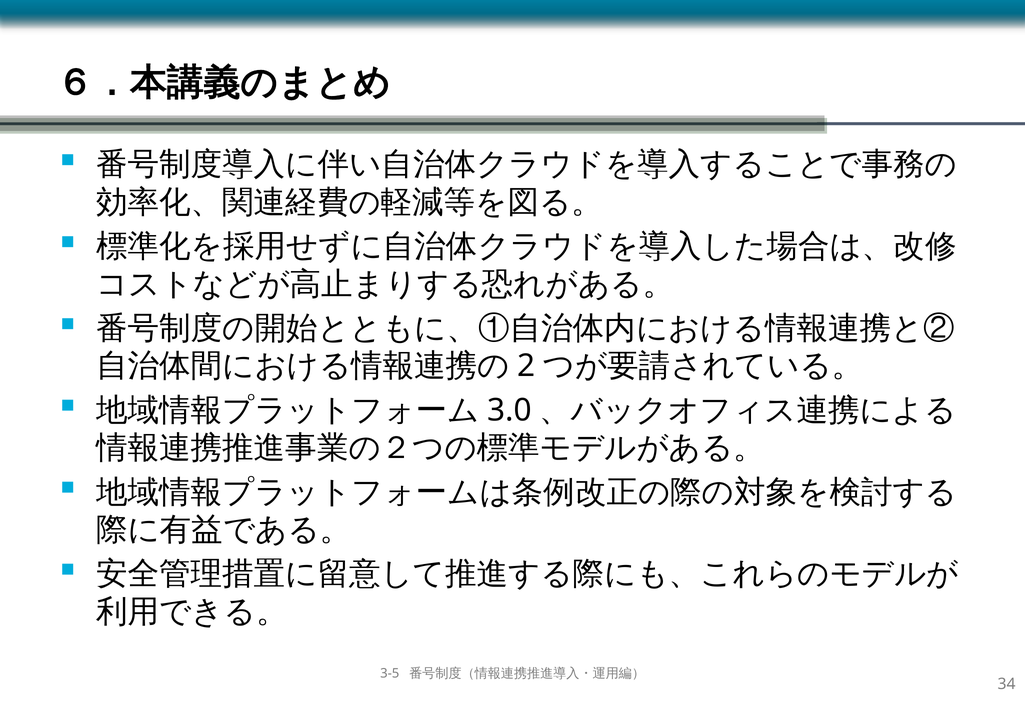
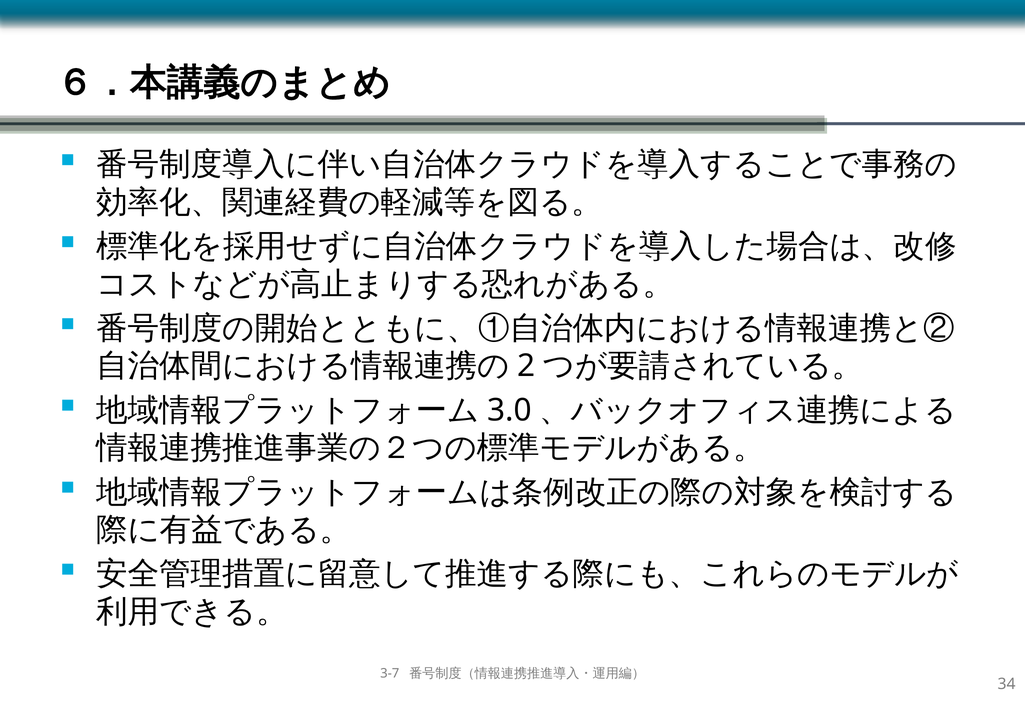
3-5: 3-5 -> 3-7 (390, 674)
